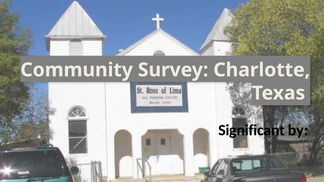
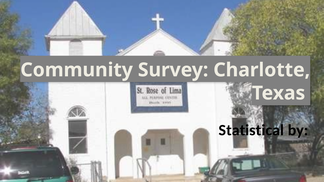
Significant: Significant -> Statistical (251, 130)
